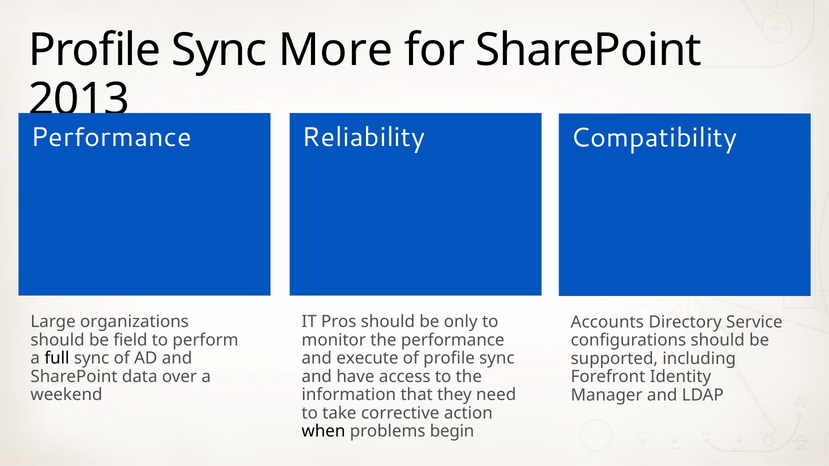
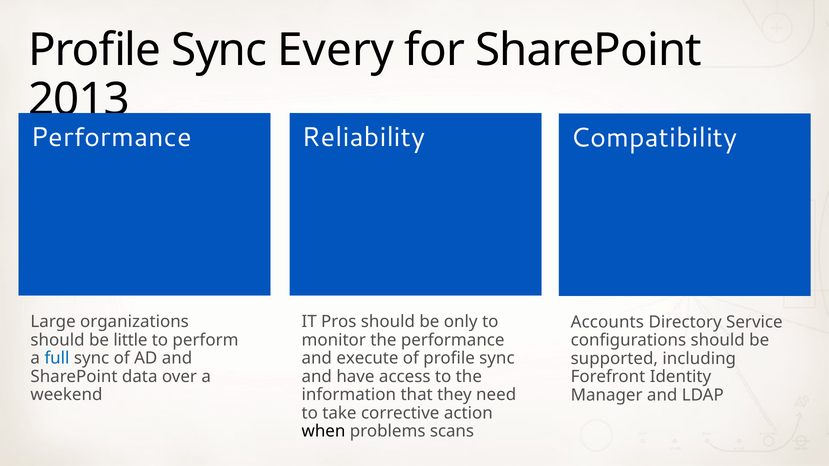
More: More -> Every (336, 50)
field: field -> little (130, 340)
full colour: black -> blue (57, 358)
begin: begin -> scans (452, 432)
